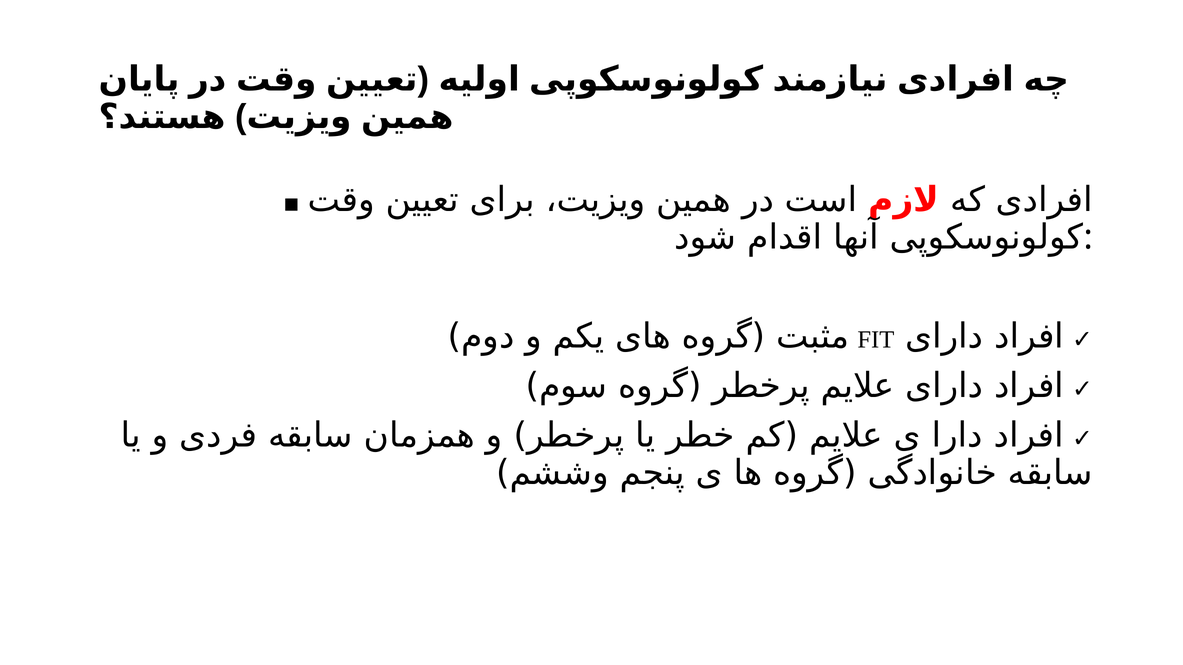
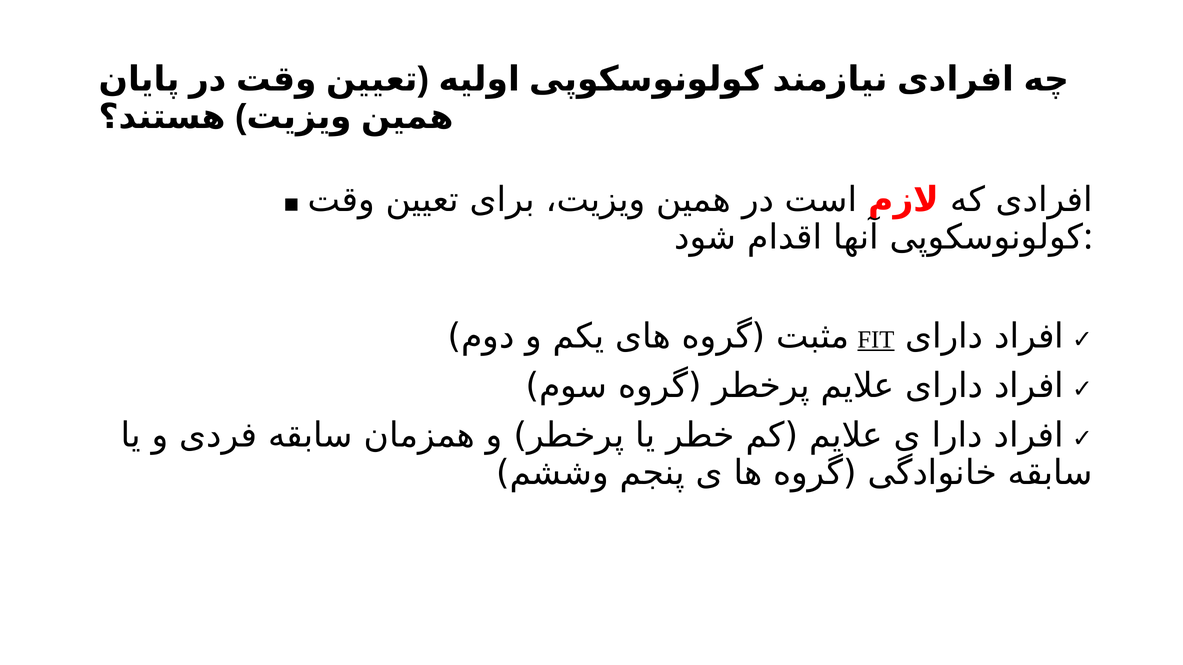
FIT underline: none -> present (876, 340)
